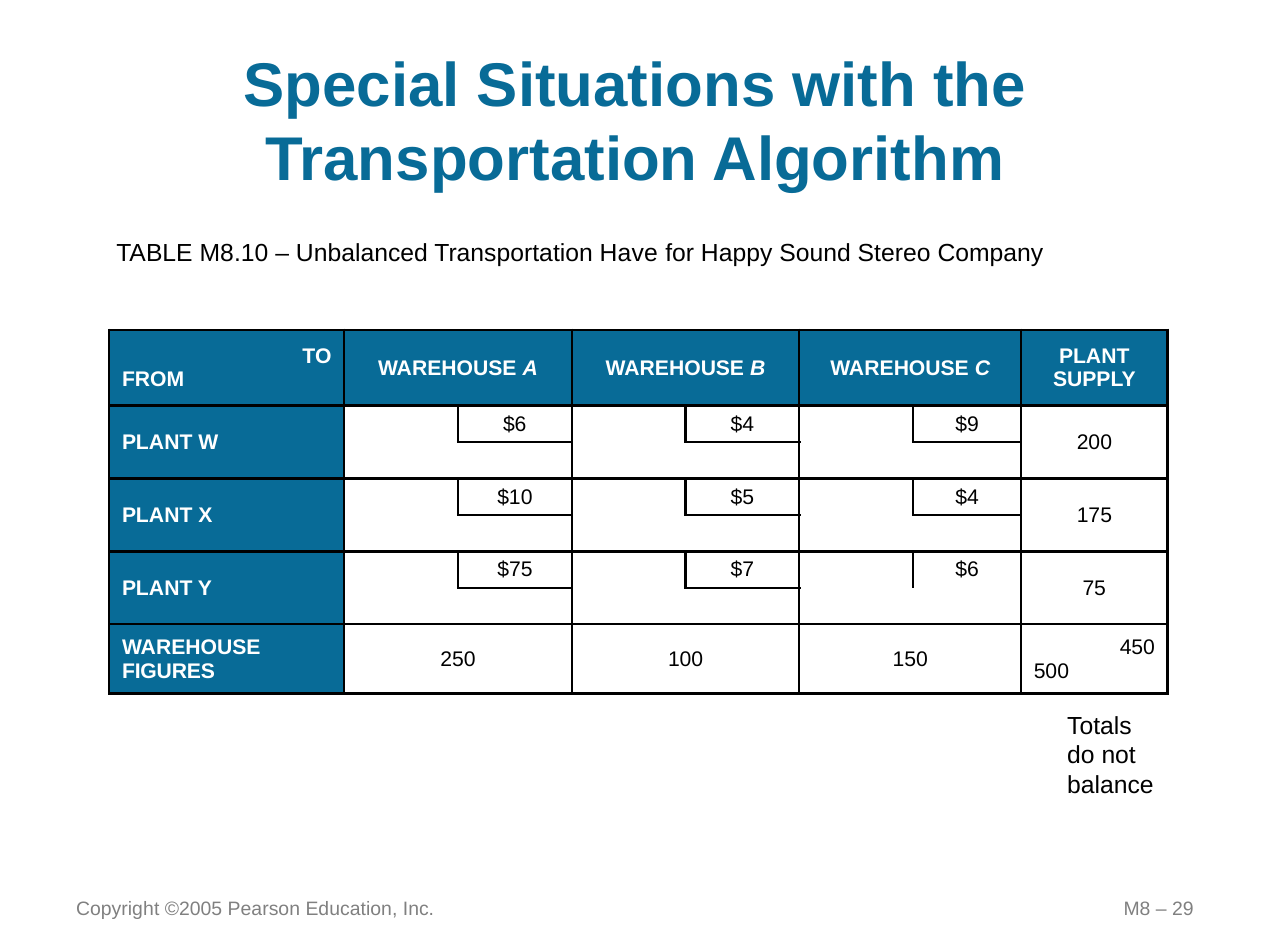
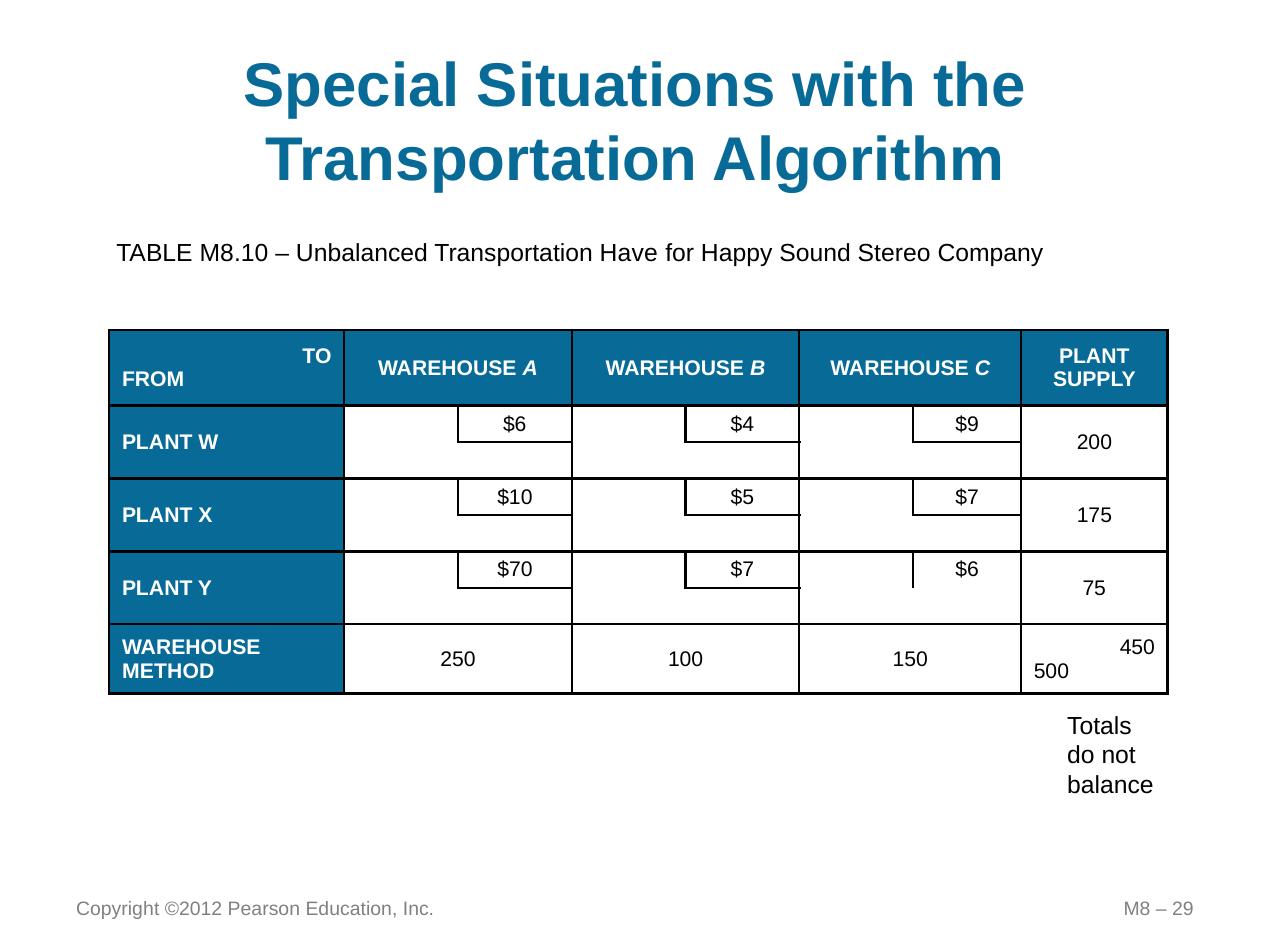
$5 $4: $4 -> $7 (967, 497)
$75: $75 -> $70 (515, 570)
FIGURES: FIGURES -> METHOD (168, 671)
©2005: ©2005 -> ©2012 (194, 909)
